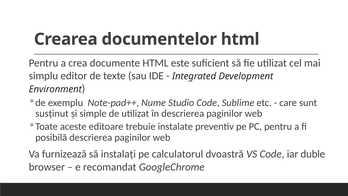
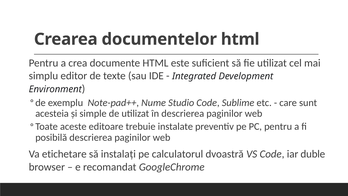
susţinut: susţinut -> acesteia (52, 113)
furnizează: furnizează -> etichetare (64, 154)
